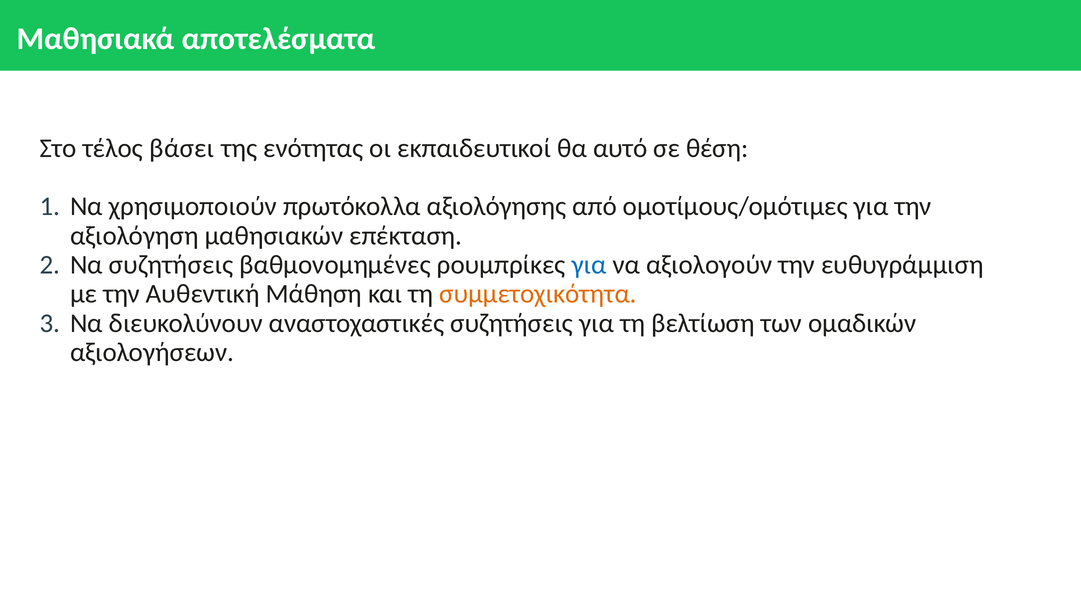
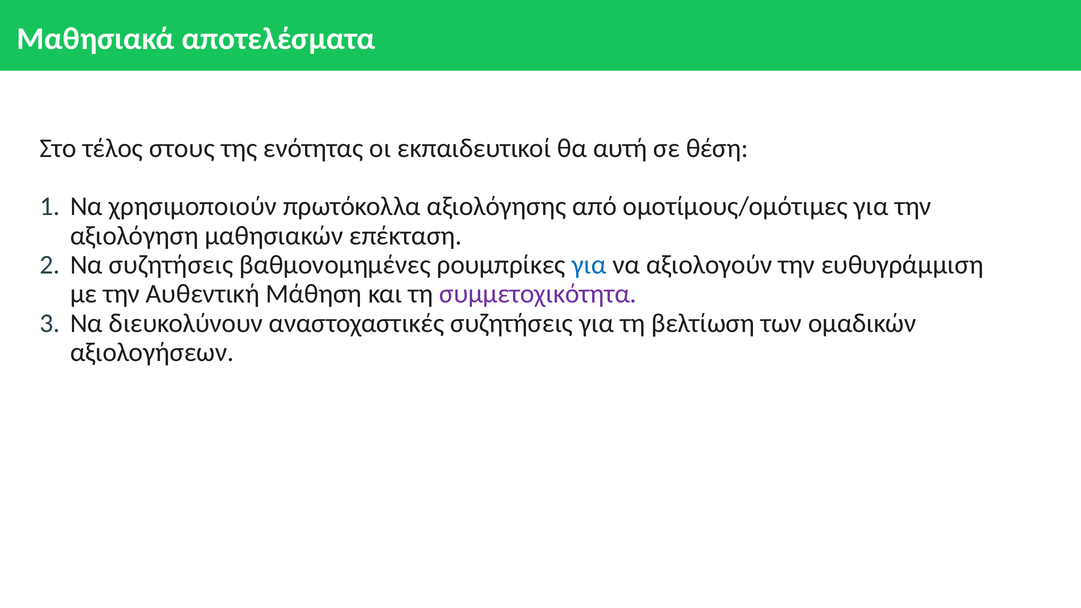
βάσει: βάσει -> στους (182, 148)
αυτό: αυτό -> αυτή (620, 148)
συμμετοχικότητα colour: orange -> purple (538, 294)
